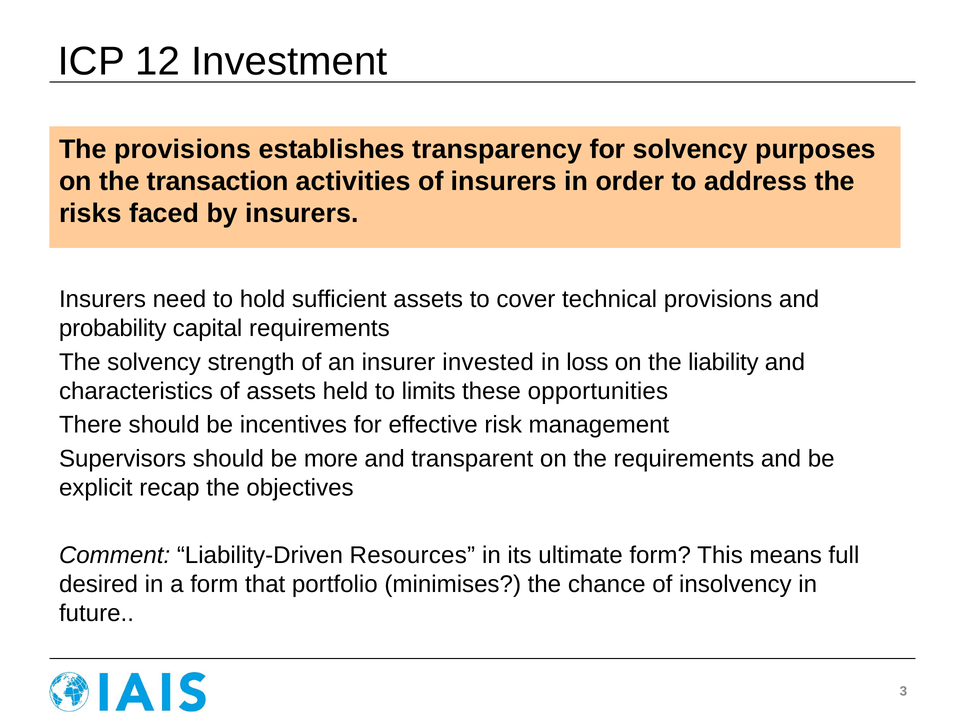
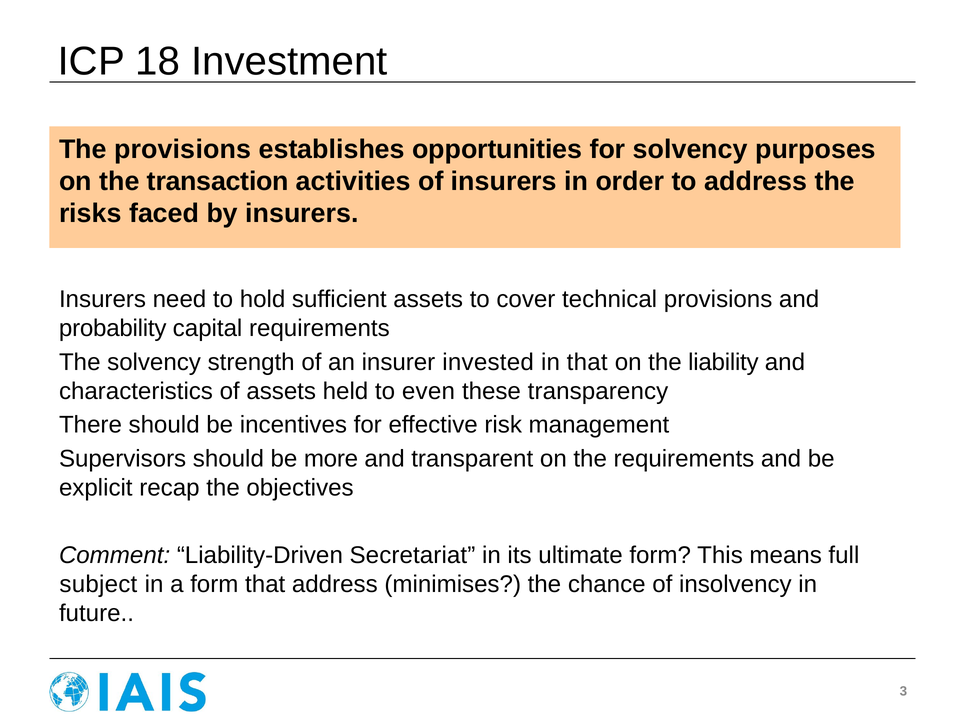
12: 12 -> 18 (158, 61)
transparency: transparency -> opportunities (497, 149)
in loss: loss -> that (587, 362)
limits: limits -> even (428, 391)
opportunities: opportunities -> transparency (598, 391)
Resources: Resources -> Secretariat (412, 555)
desired: desired -> subject (98, 584)
that portfolio: portfolio -> address (335, 584)
